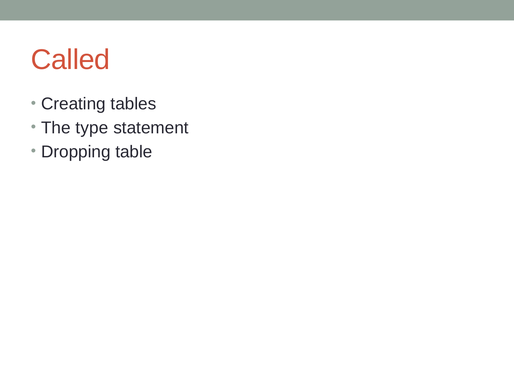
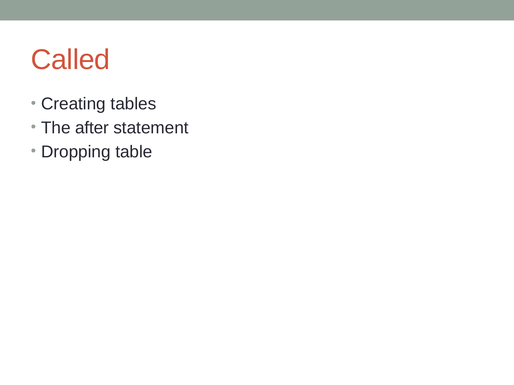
type: type -> after (92, 128)
